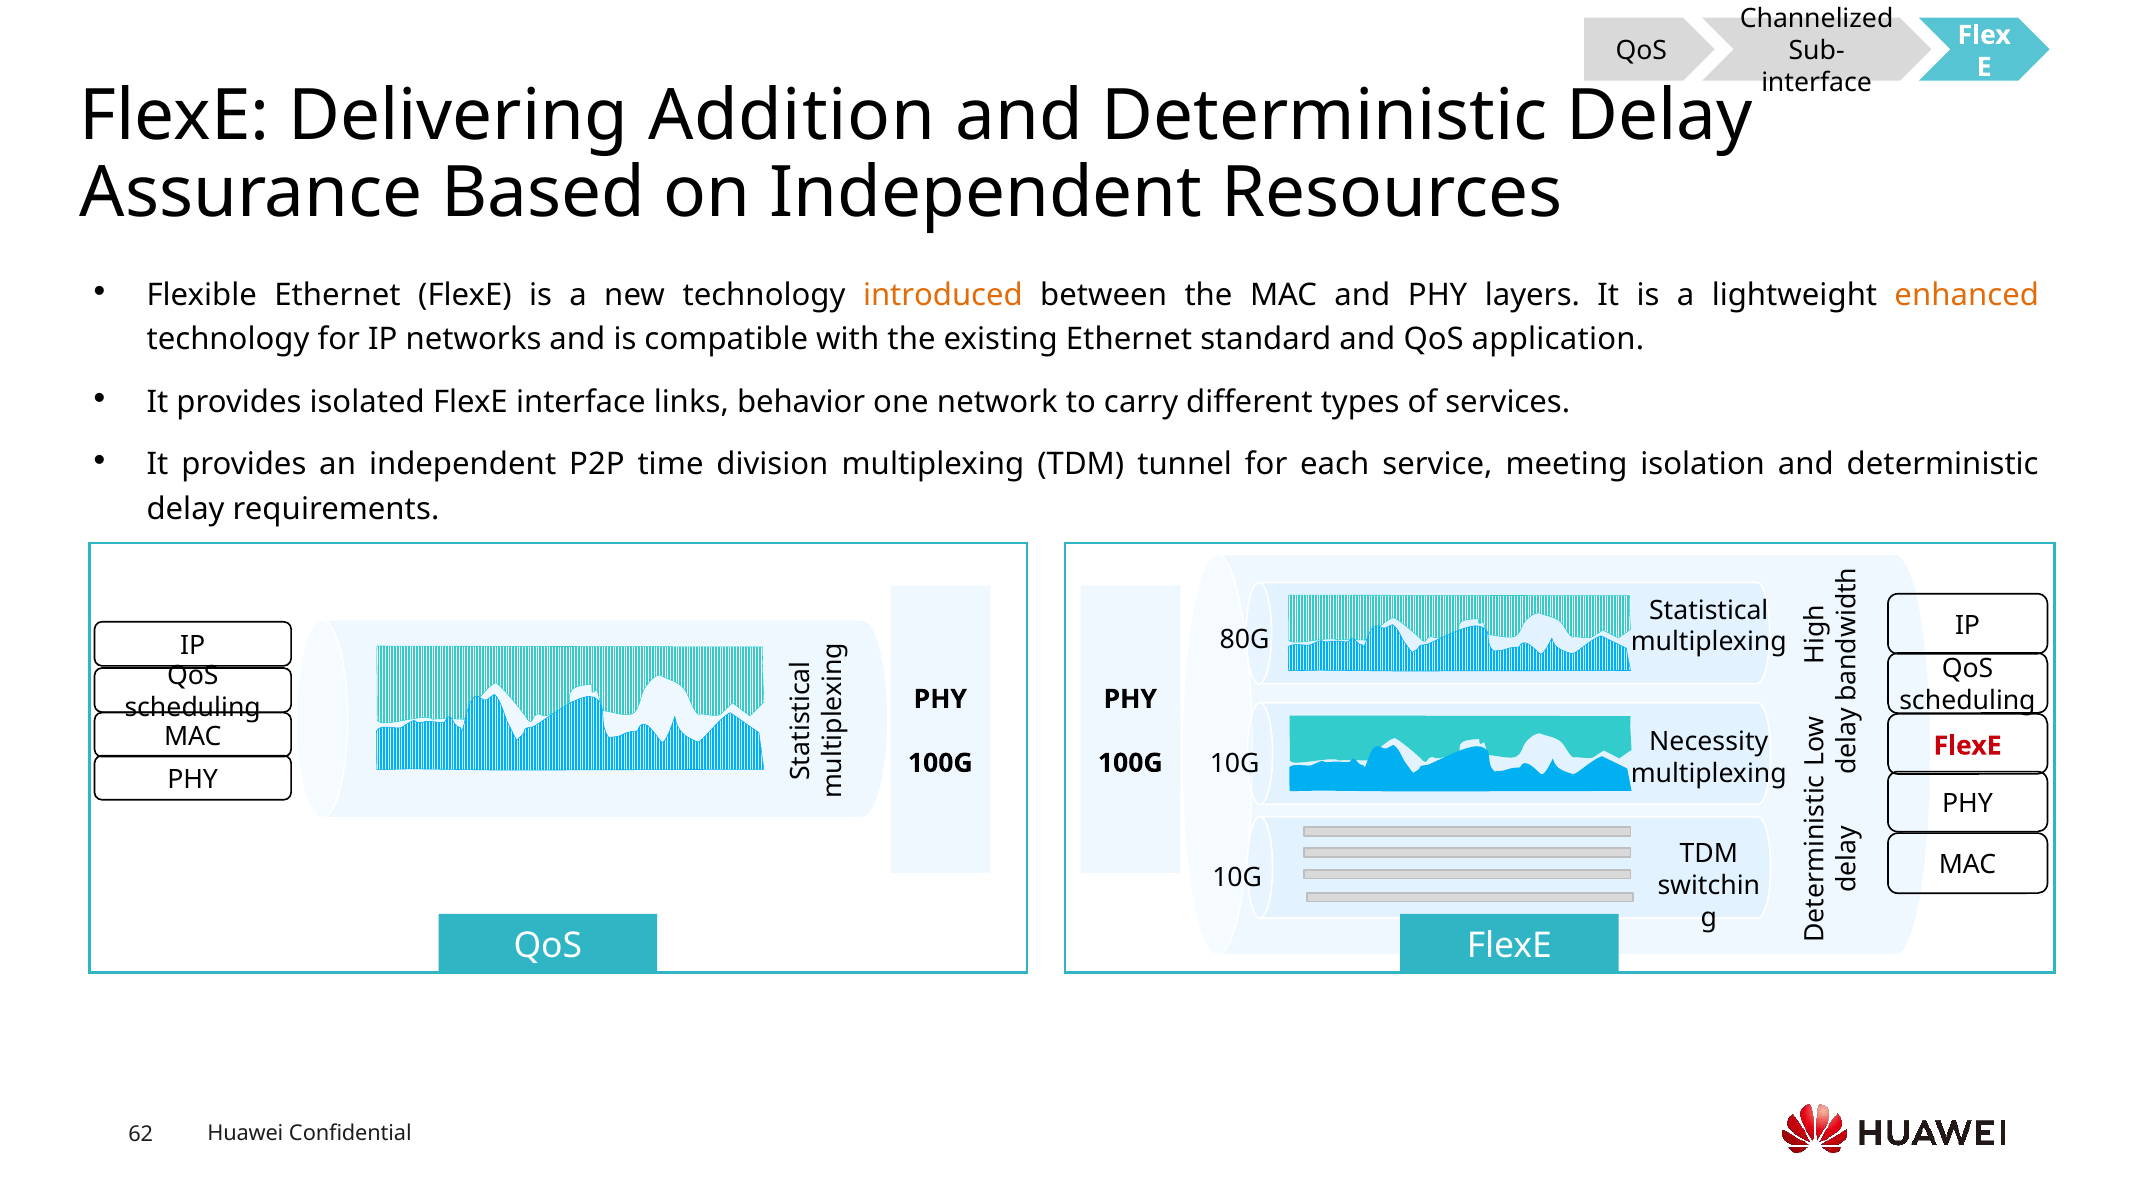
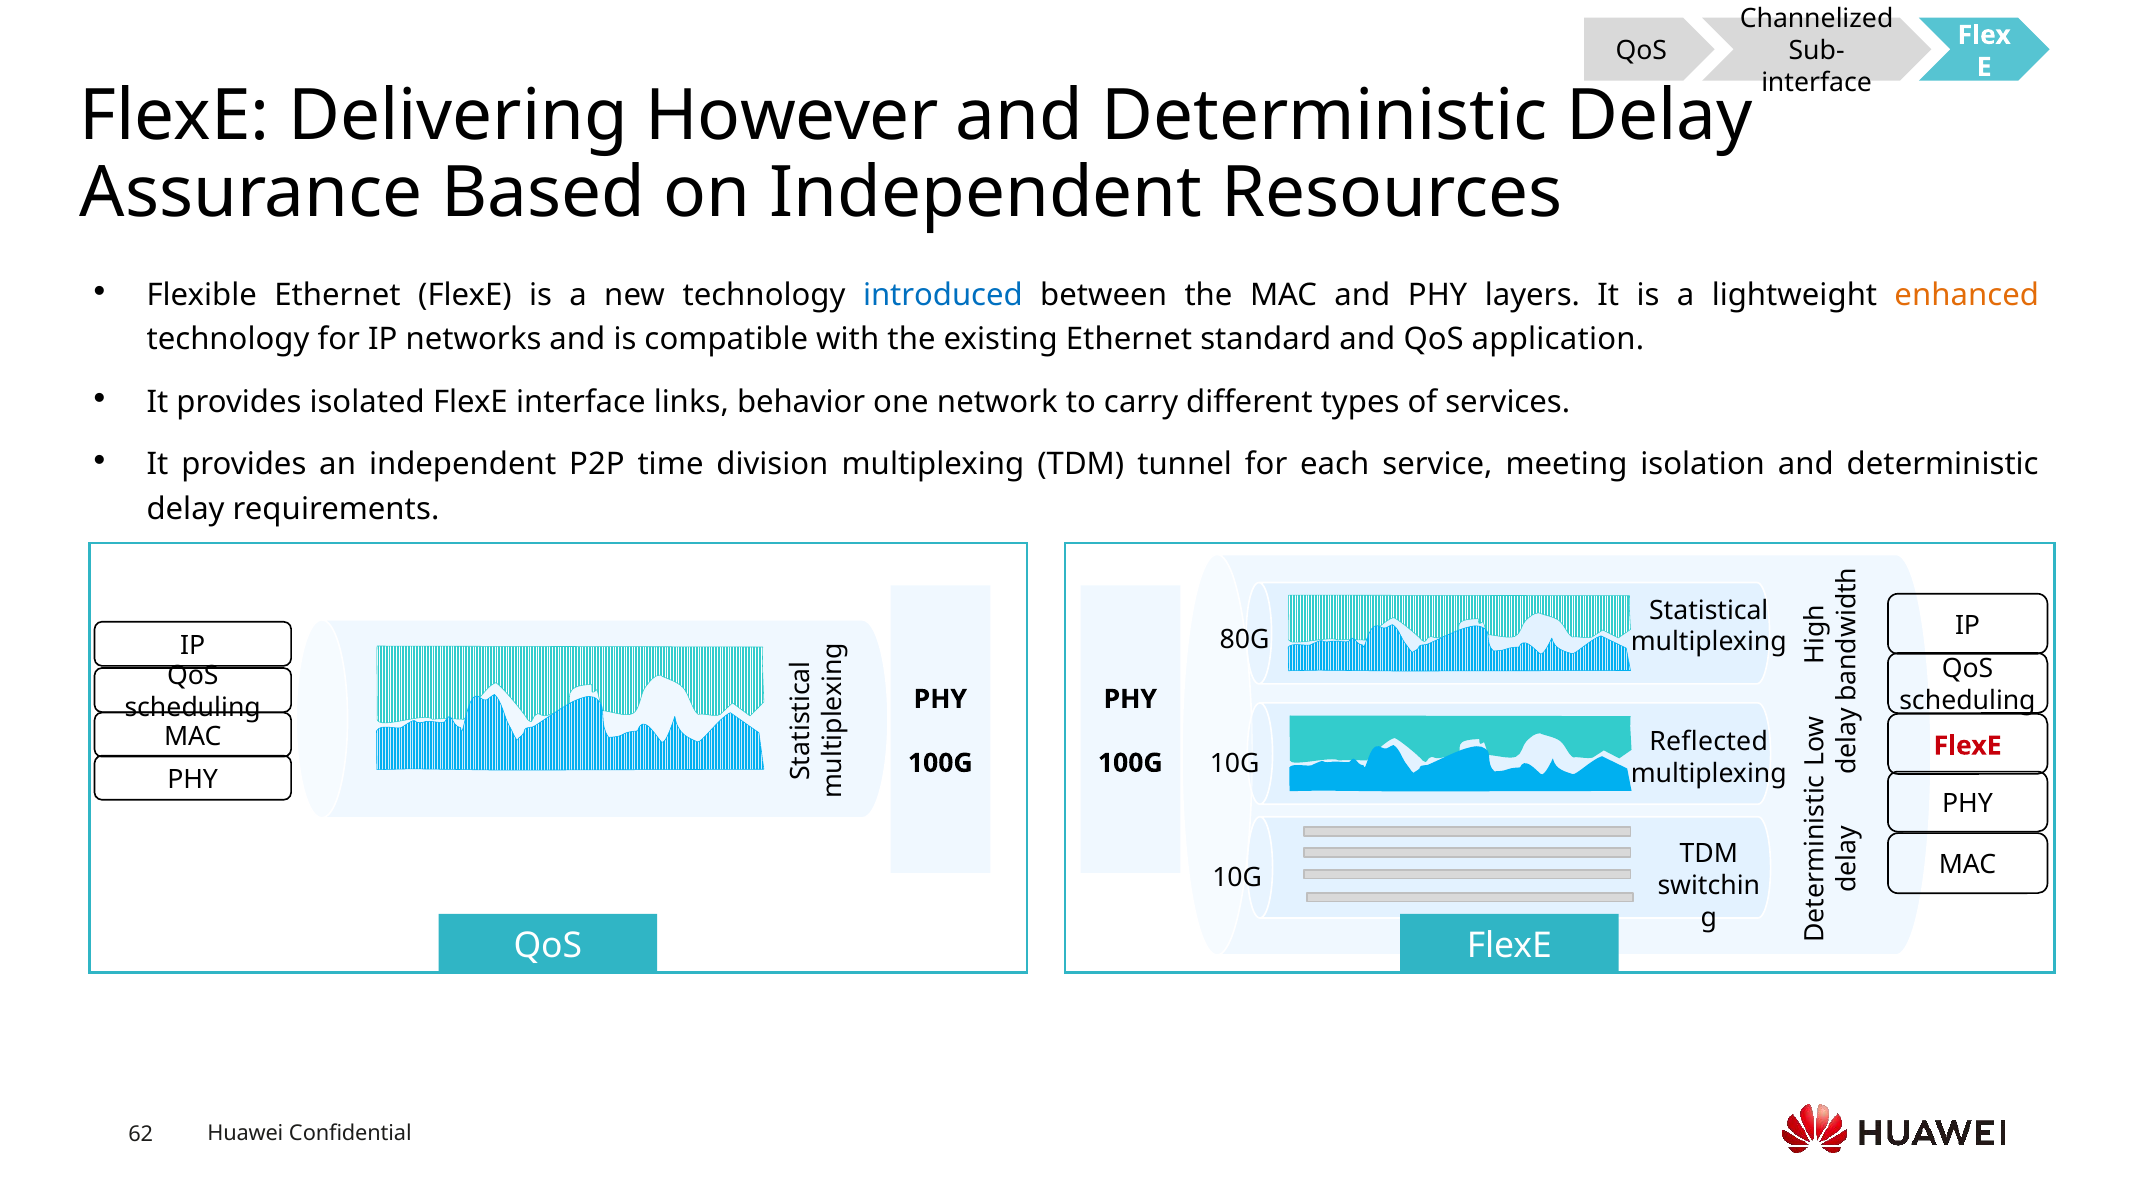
Addition: Addition -> However (792, 116)
introduced colour: orange -> blue (943, 295)
Necessity: Necessity -> Reflected (1709, 742)
